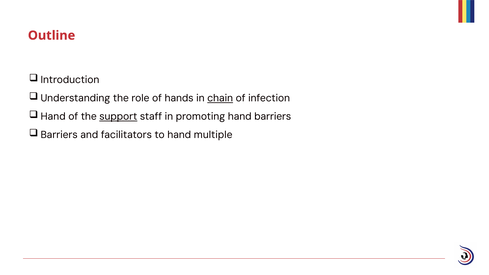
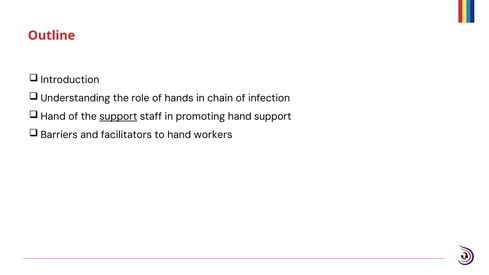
chain underline: present -> none (220, 98)
hand barriers: barriers -> support (273, 117)
multiple: multiple -> workers (213, 135)
